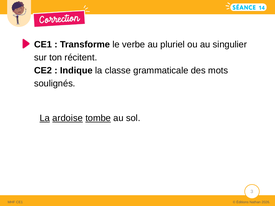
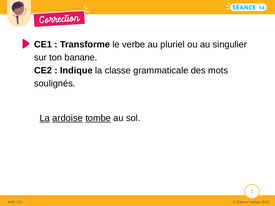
récitent: récitent -> banane (81, 58)
